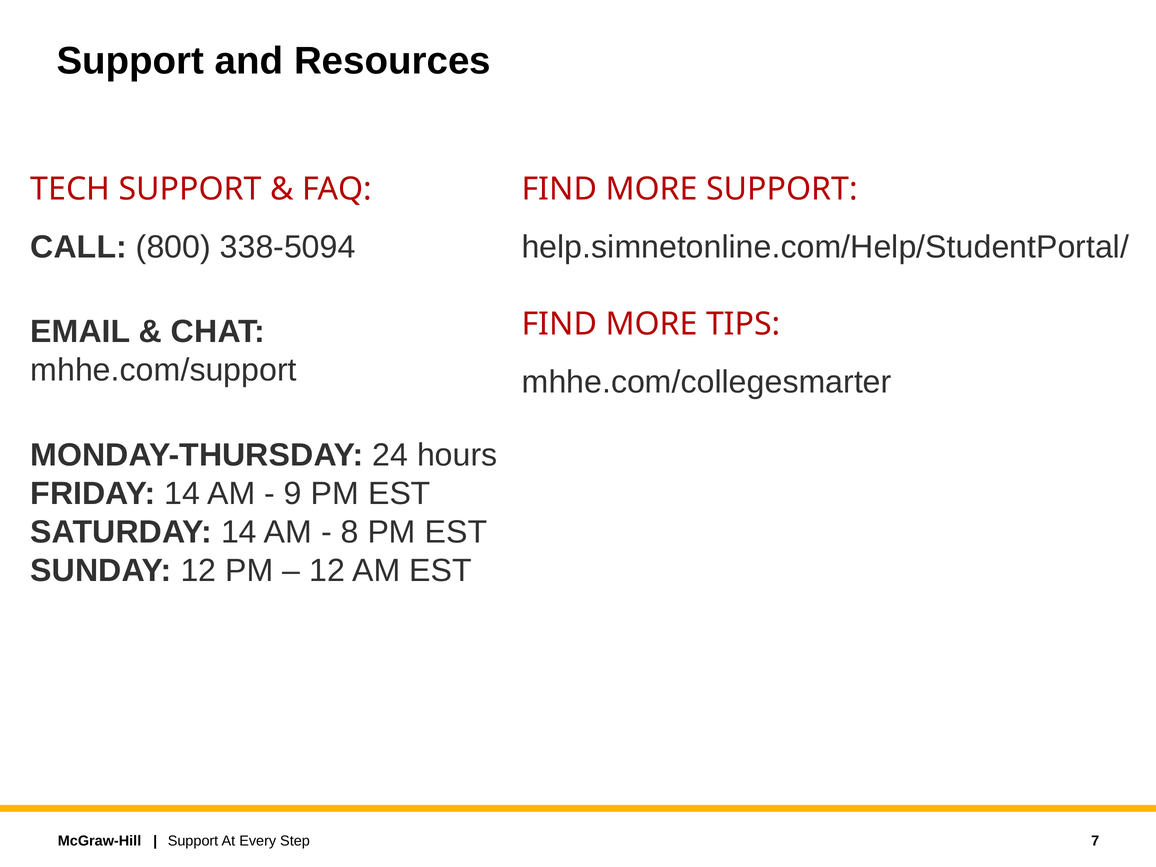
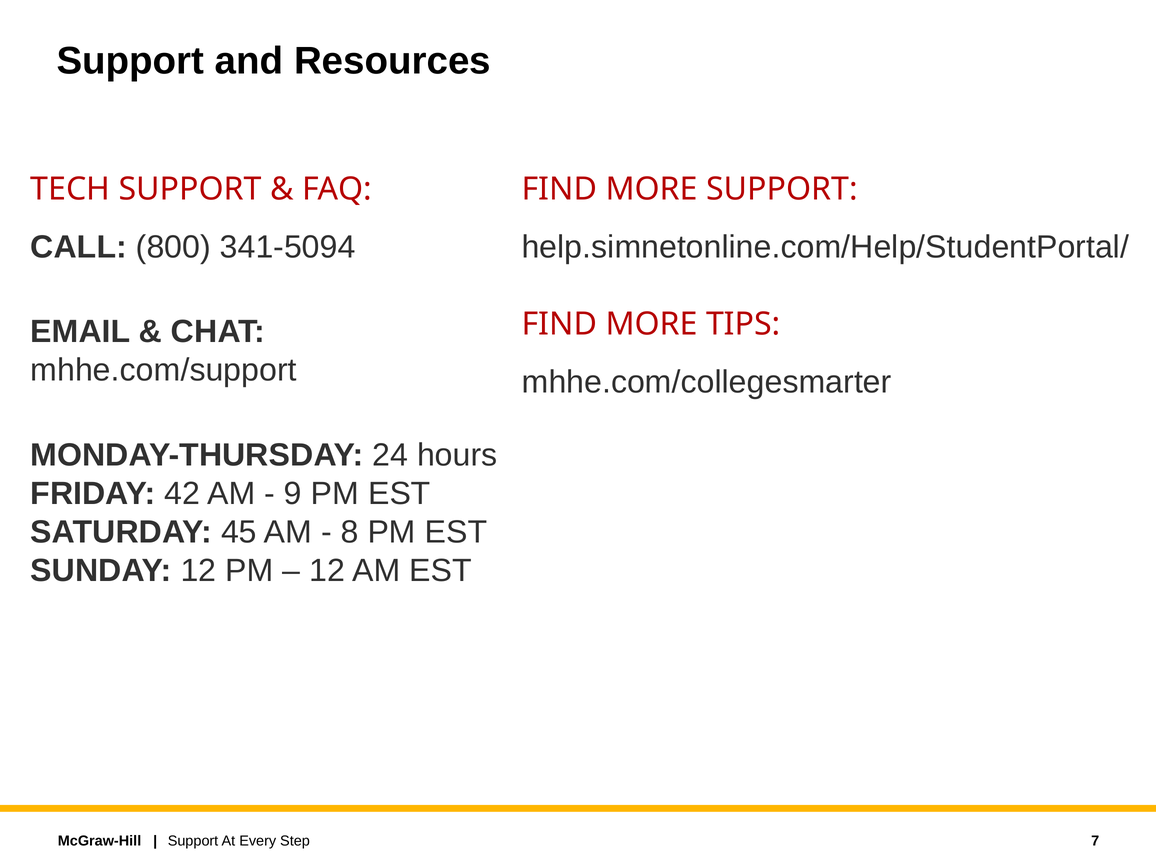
338-5094: 338-5094 -> 341-5094 (288, 247)
FRIDAY 14: 14 -> 42 (182, 494)
SATURDAY 14: 14 -> 45 (239, 532)
